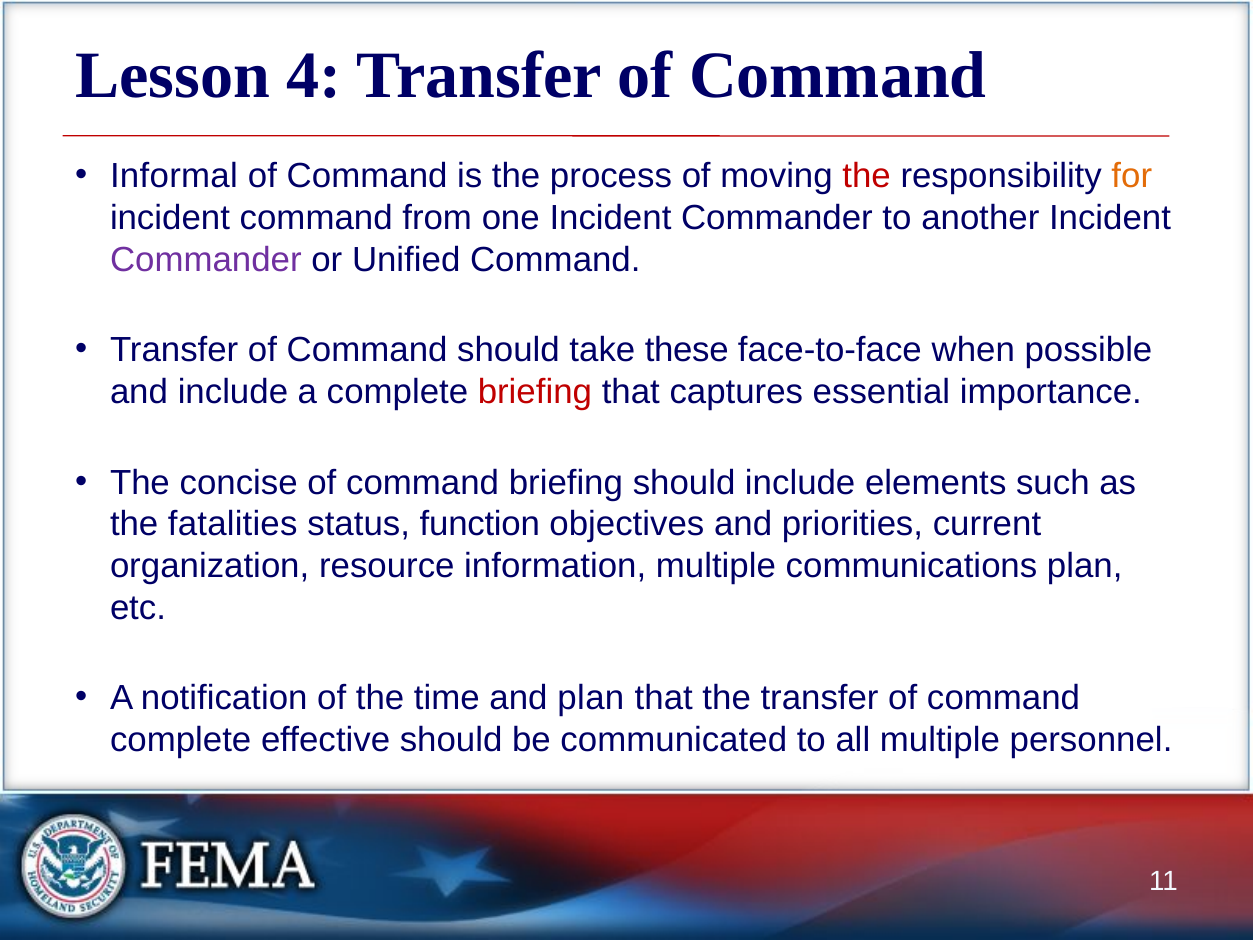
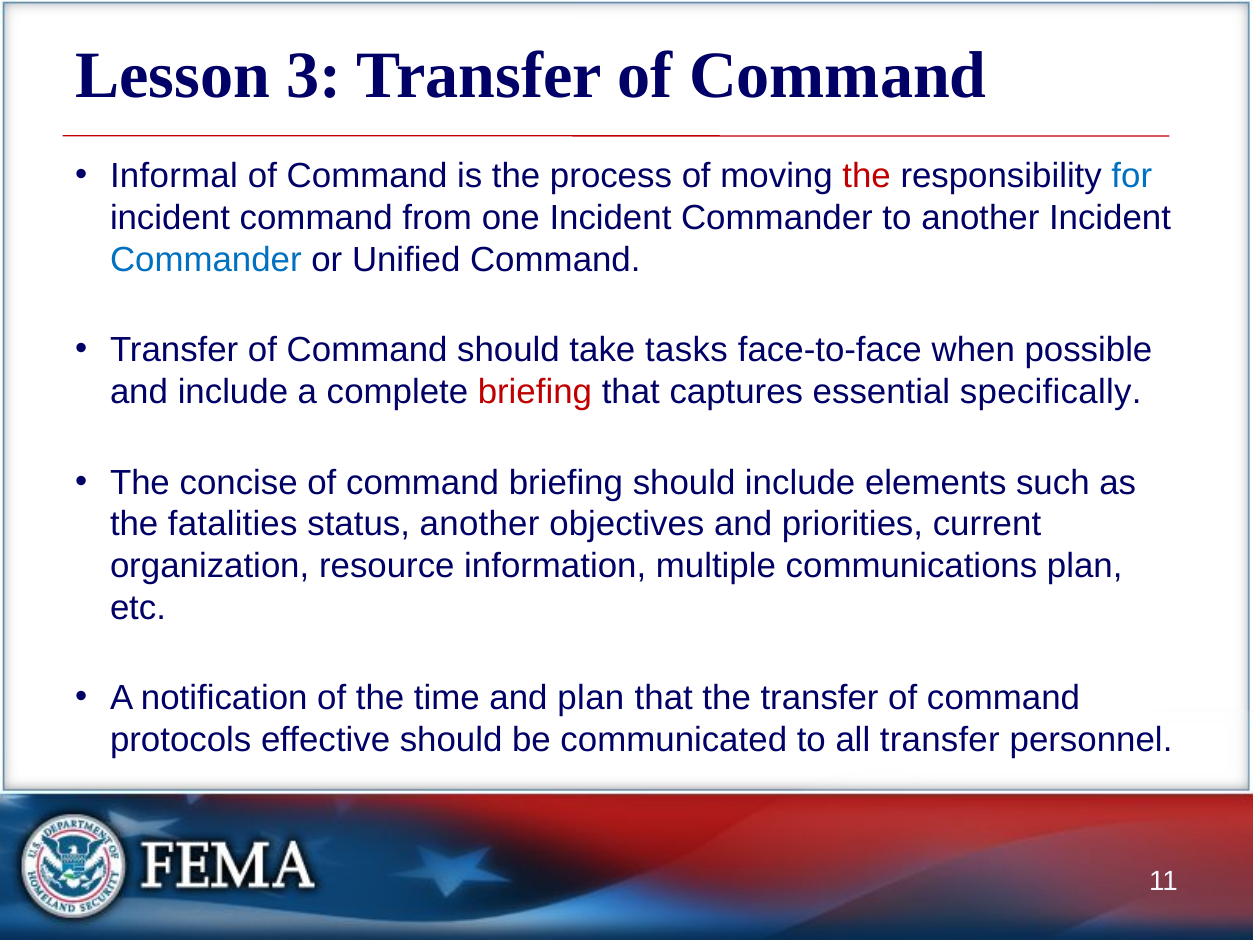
4: 4 -> 3 (314, 76)
for colour: orange -> blue (1132, 176)
Commander colour: purple -> blue (206, 260)
these: these -> tasks (686, 350)
importance: importance -> specifically (1051, 392)
status function: function -> another (480, 524)
complete: complete -> protocols (181, 740)
all multiple: multiple -> transfer (940, 740)
